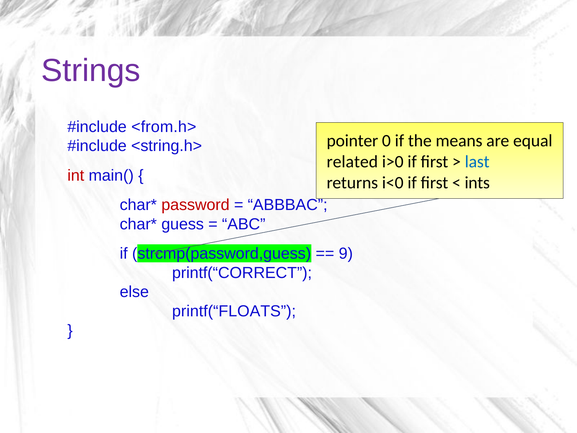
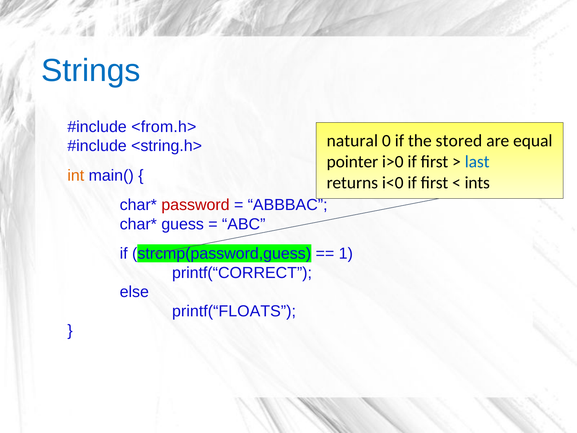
Strings colour: purple -> blue (91, 71)
pointer: pointer -> natural (352, 141)
means: means -> stored (459, 141)
related: related -> pointer (352, 162)
int colour: red -> orange (76, 175)
9: 9 -> 1 (346, 253)
